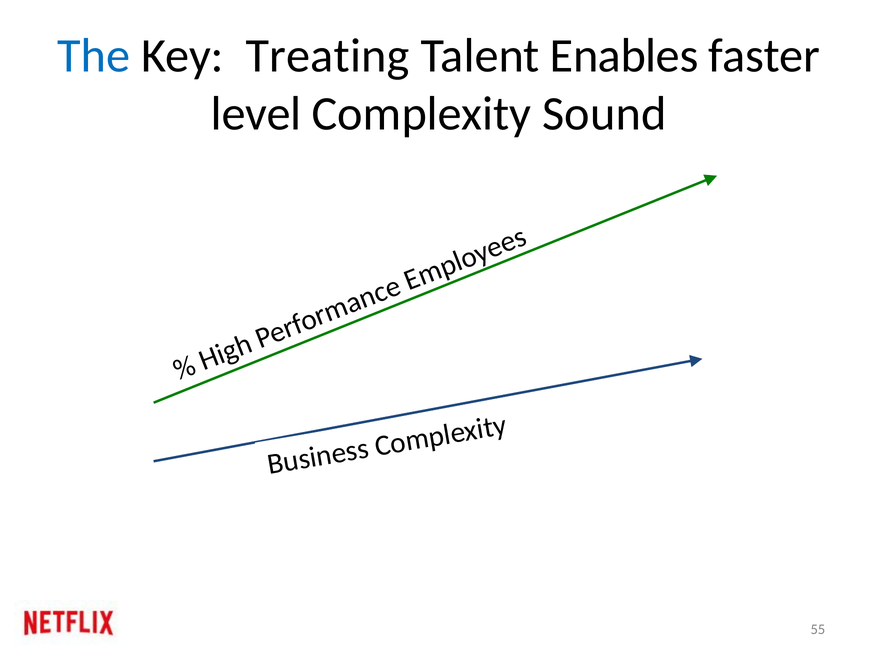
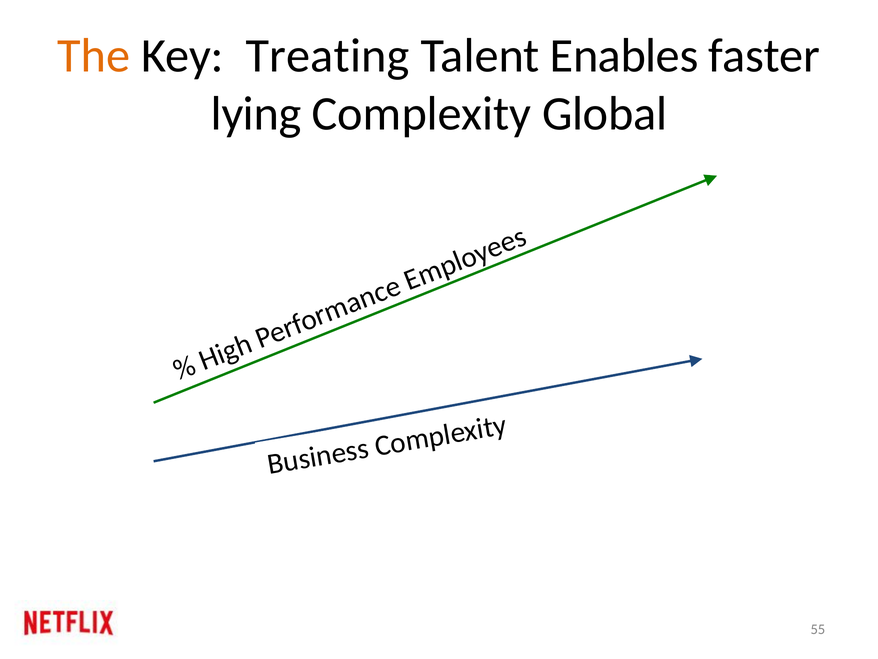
The colour: blue -> orange (94, 56)
level: level -> lying (256, 114)
Sound: Sound -> Global (605, 114)
